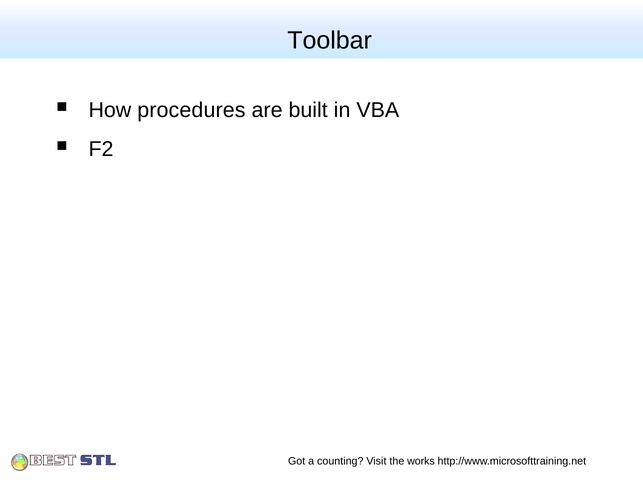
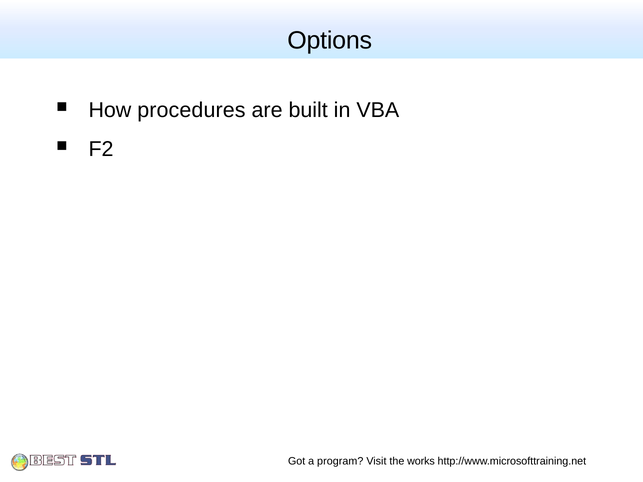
Toolbar: Toolbar -> Options (330, 40)
counting: counting -> program (340, 462)
